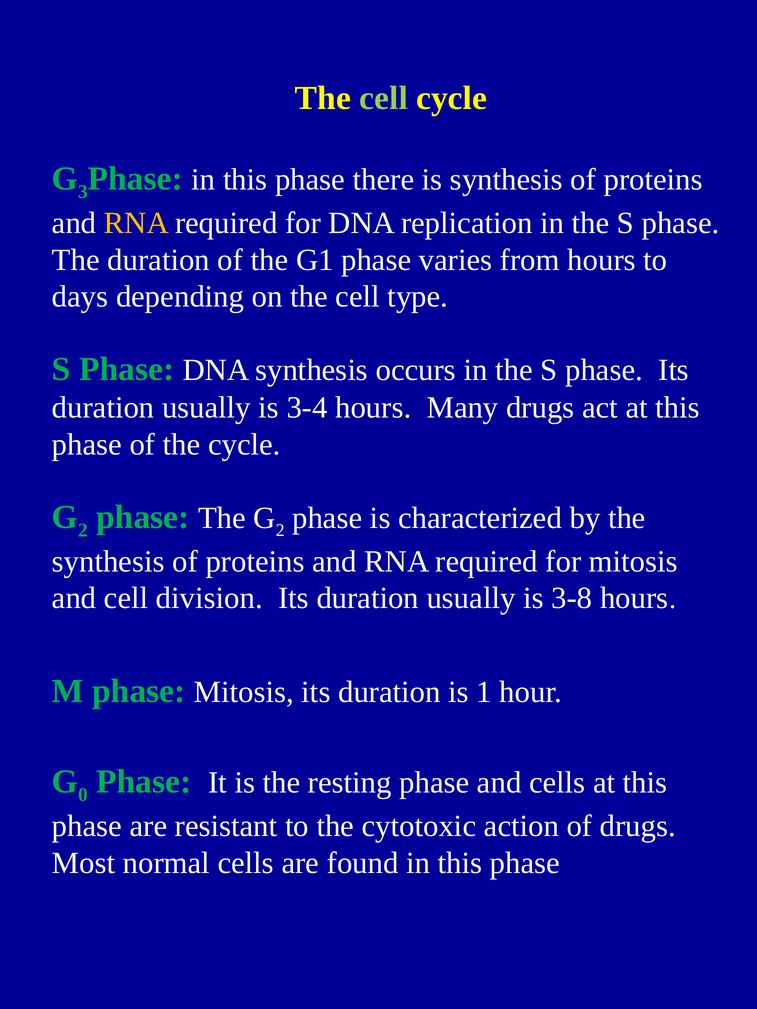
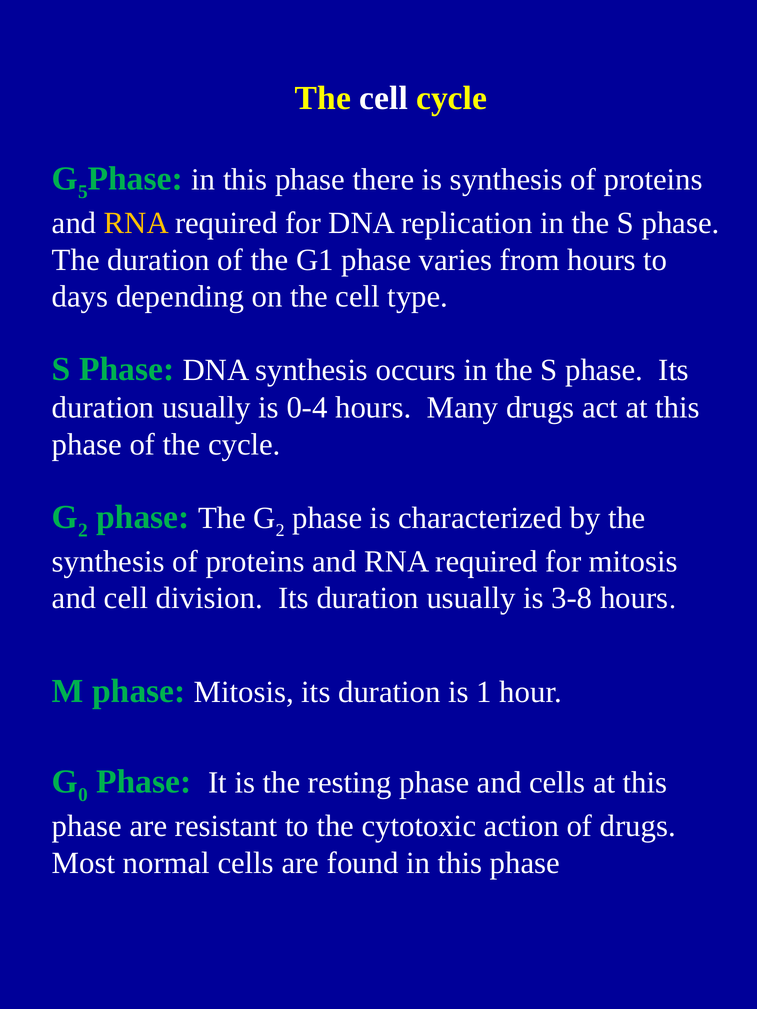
cell colour: light green -> white (384, 98)
3: 3 -> 5 (83, 192)
3-4: 3-4 -> 0-4 (307, 408)
